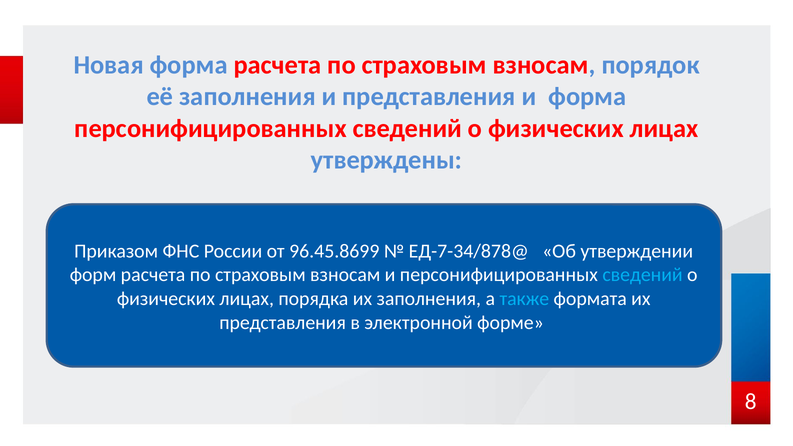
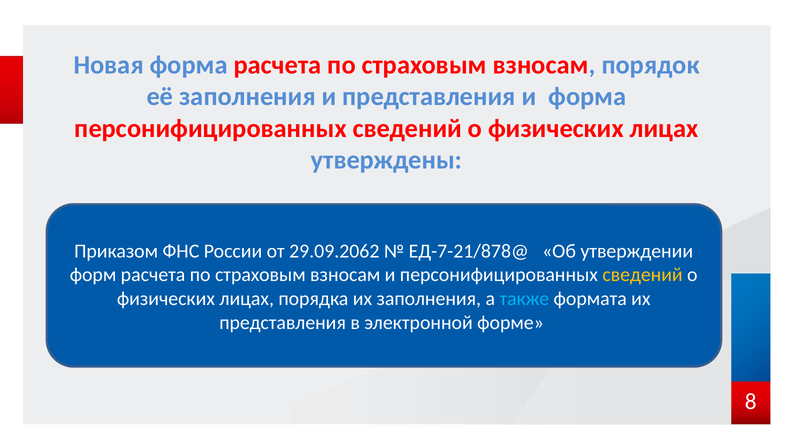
96.45.8699: 96.45.8699 -> 29.09.2062 (334, 251)
ЕД-7-34/878@: ЕД-7-34/878@ -> ЕД-7-21/878@ (469, 251)
сведений colour: light blue -> yellow (643, 275)
